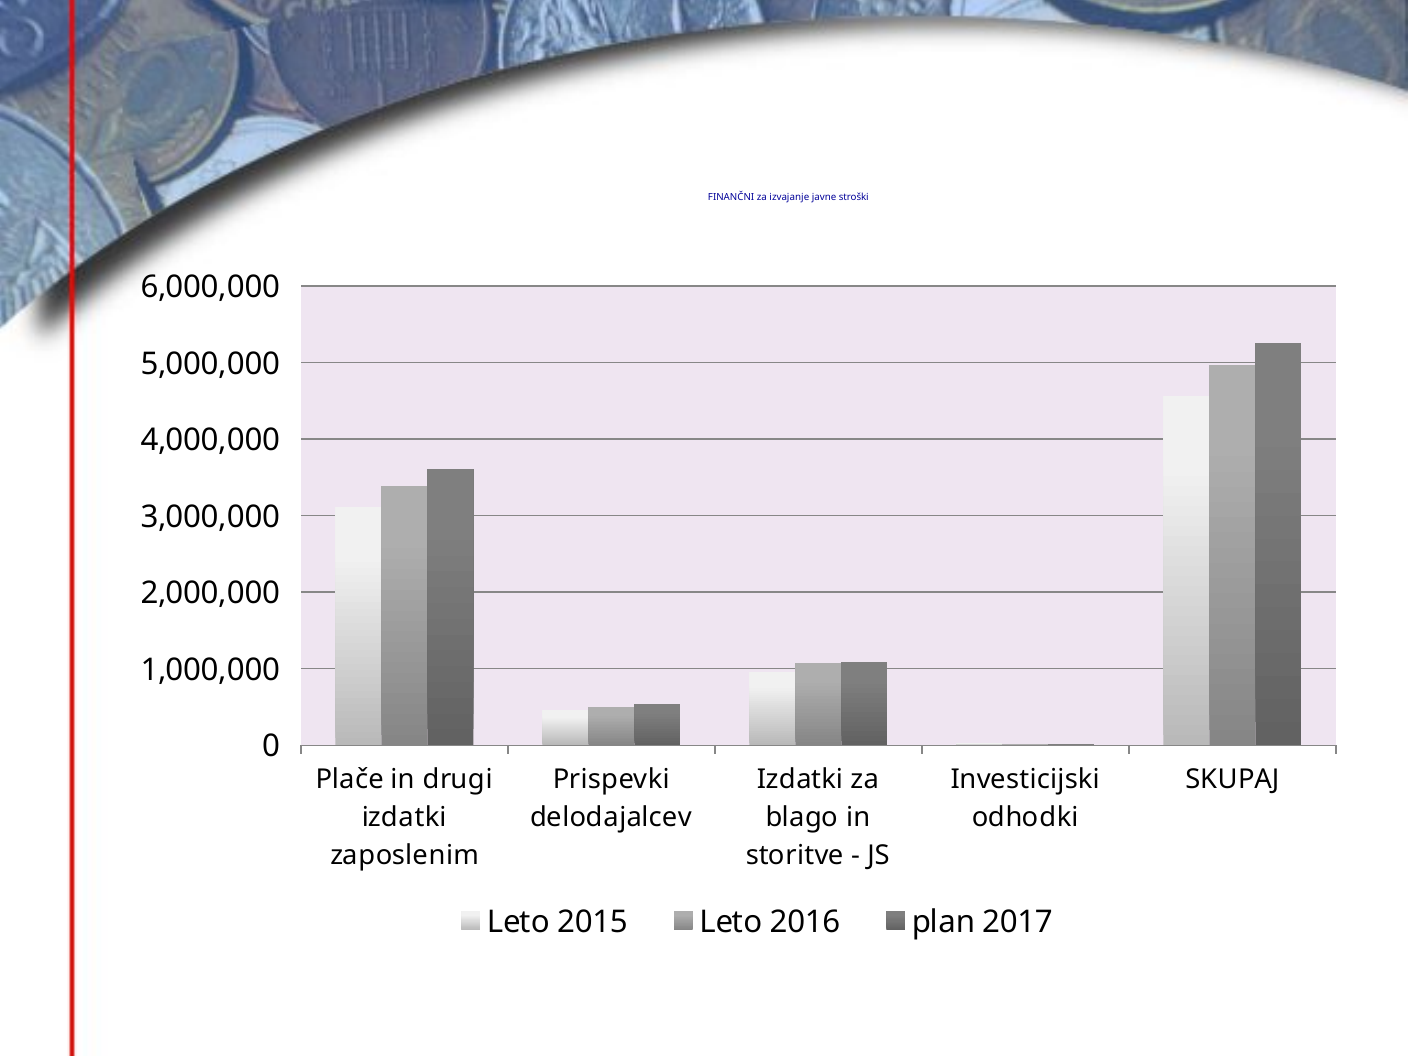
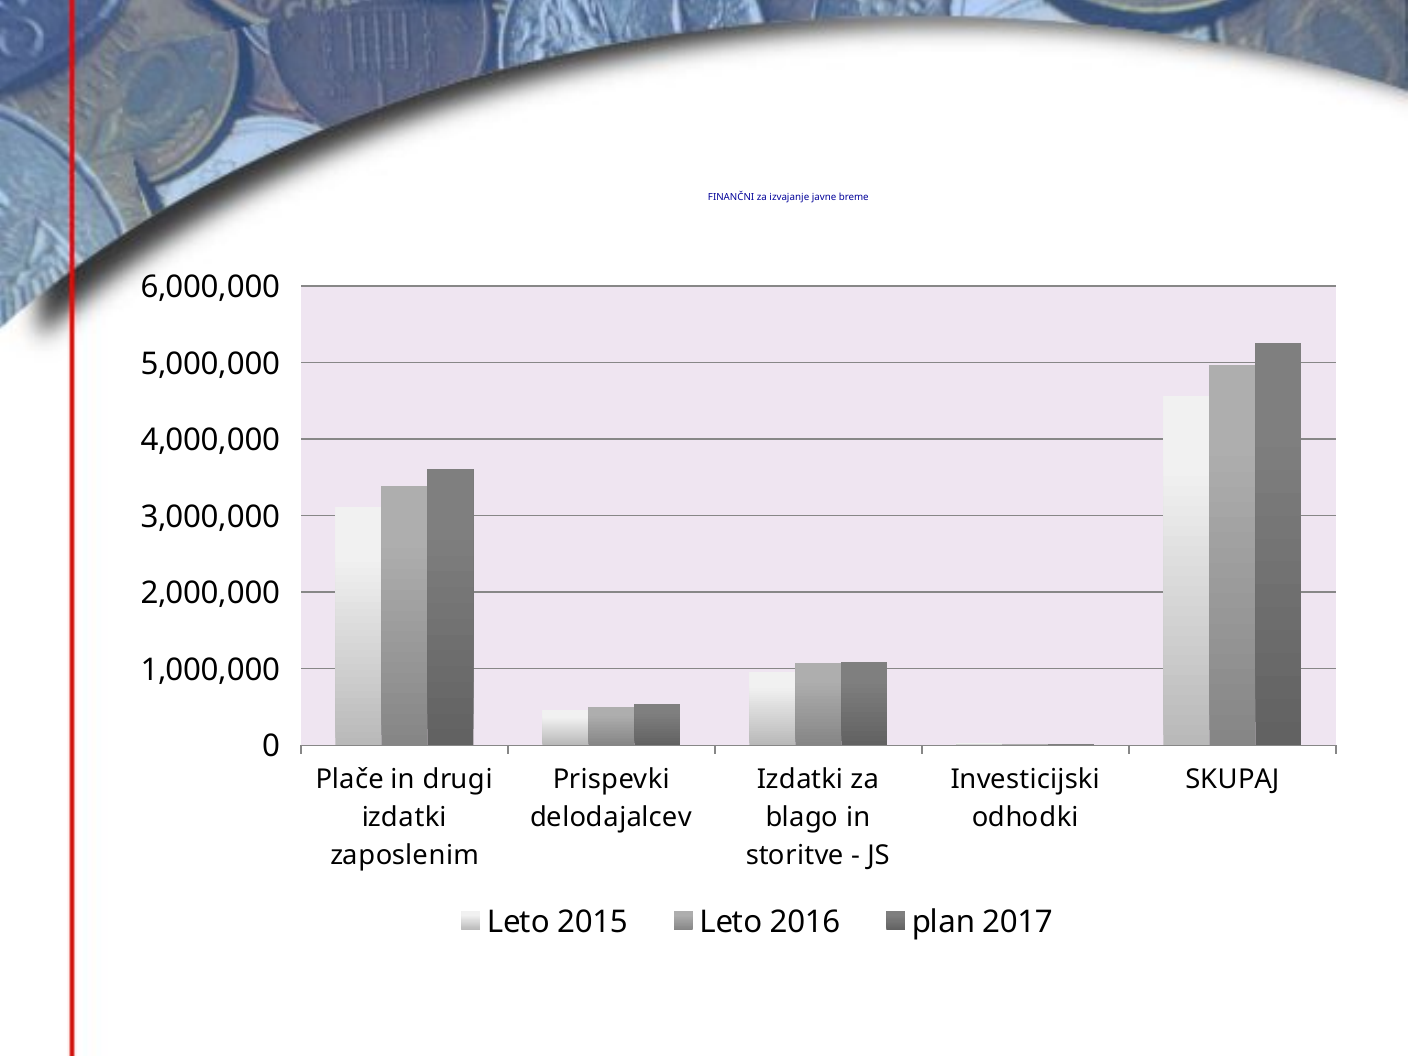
stroški: stroški -> breme (854, 197)
